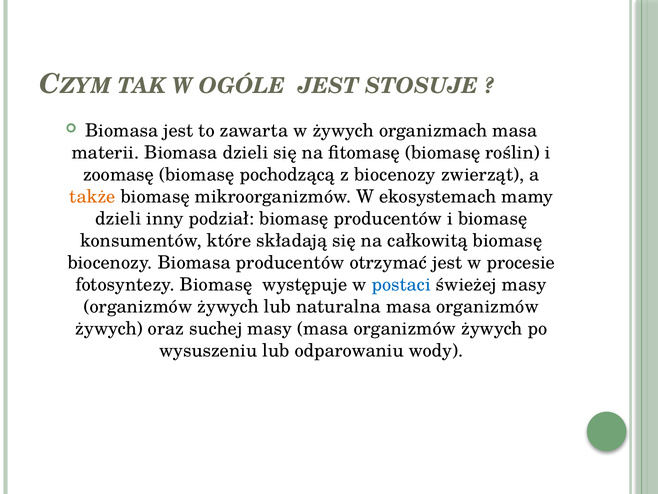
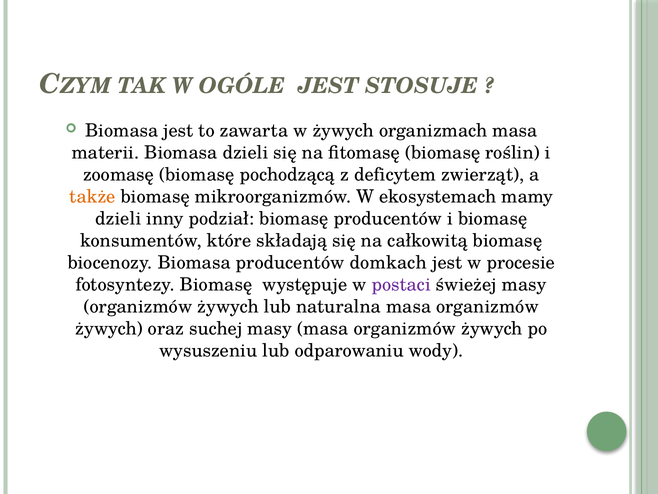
z biocenozy: biocenozy -> deficytem (395, 175)
otrzymać: otrzymać -> domkach (388, 262)
postaci colour: blue -> purple (401, 284)
